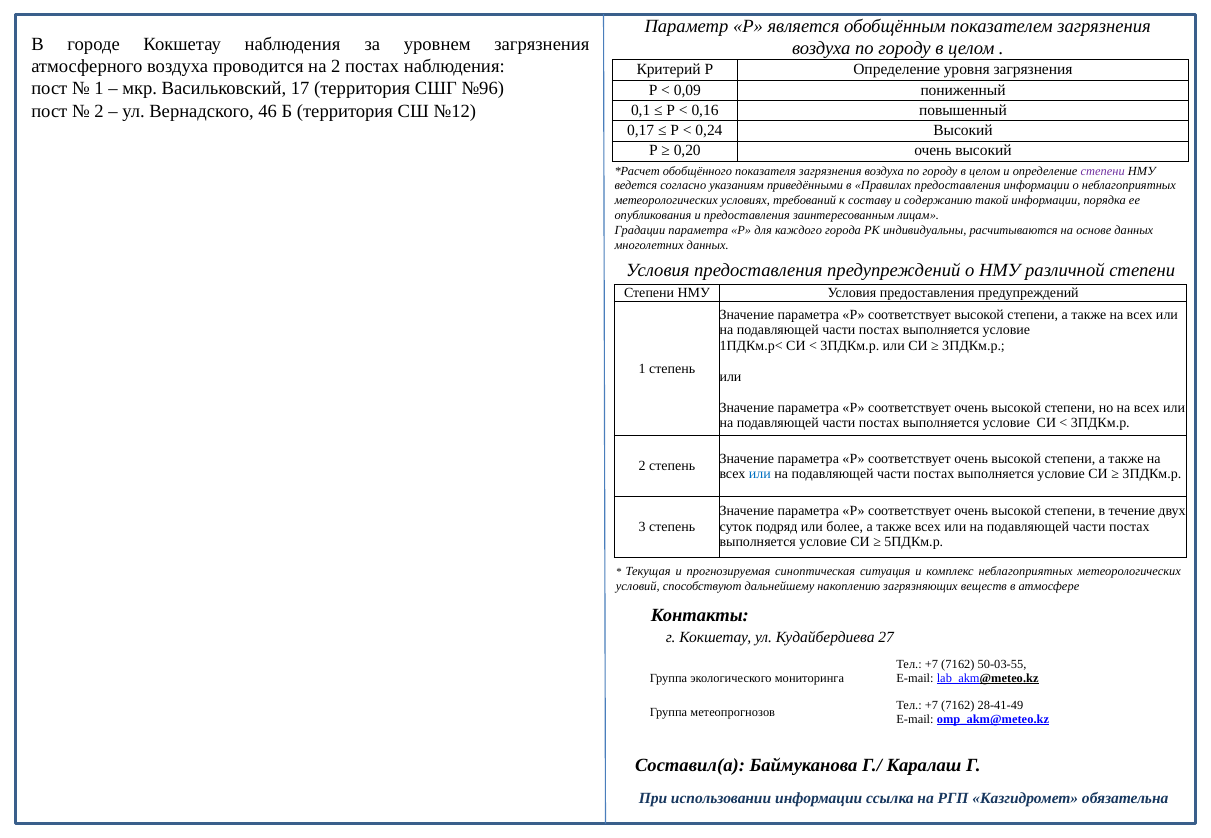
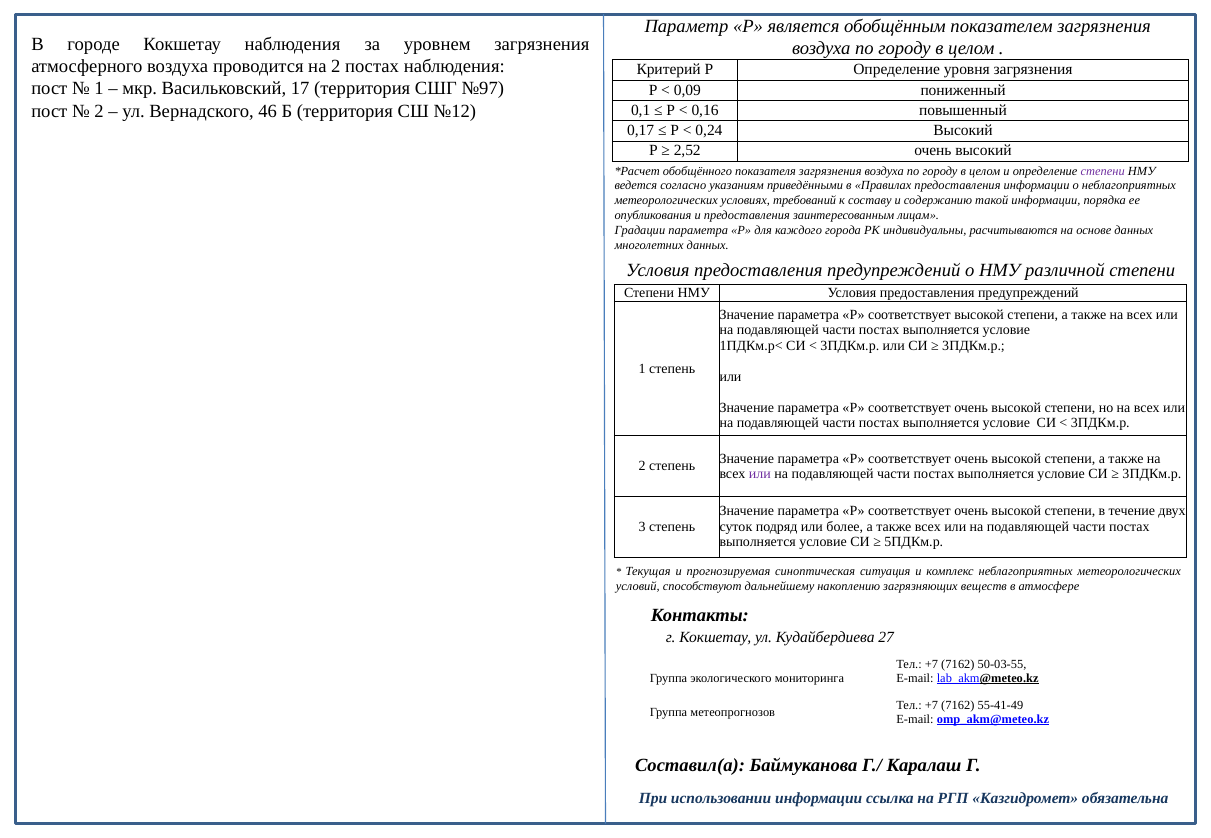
№96: №96 -> №97 (483, 89)
0,20: 0,20 -> 2,52 (687, 151)
или colour: blue -> purple (760, 474)
28-41-49: 28-41-49 -> 55-41-49 (1000, 705)
